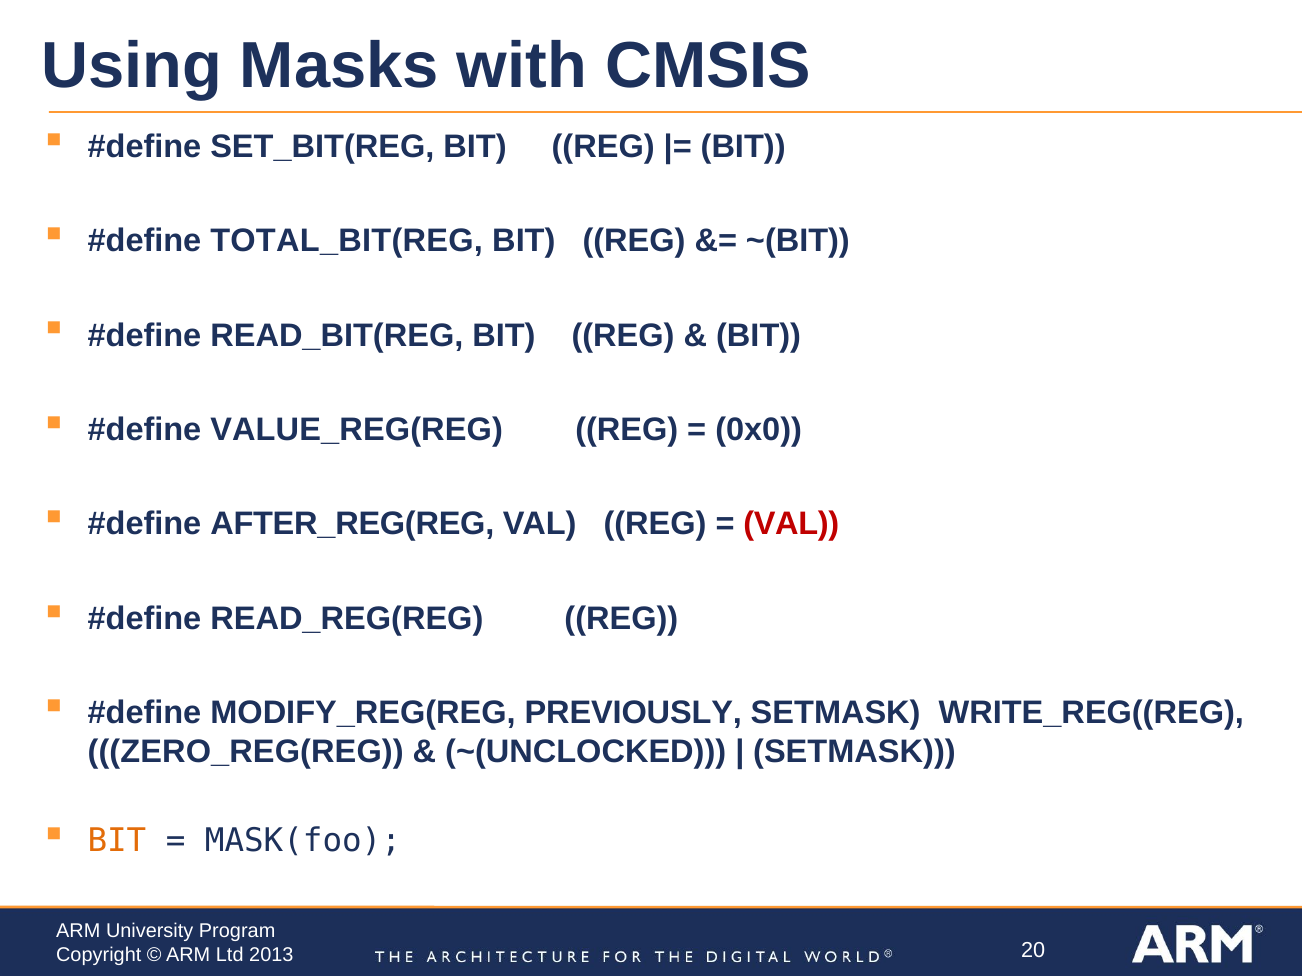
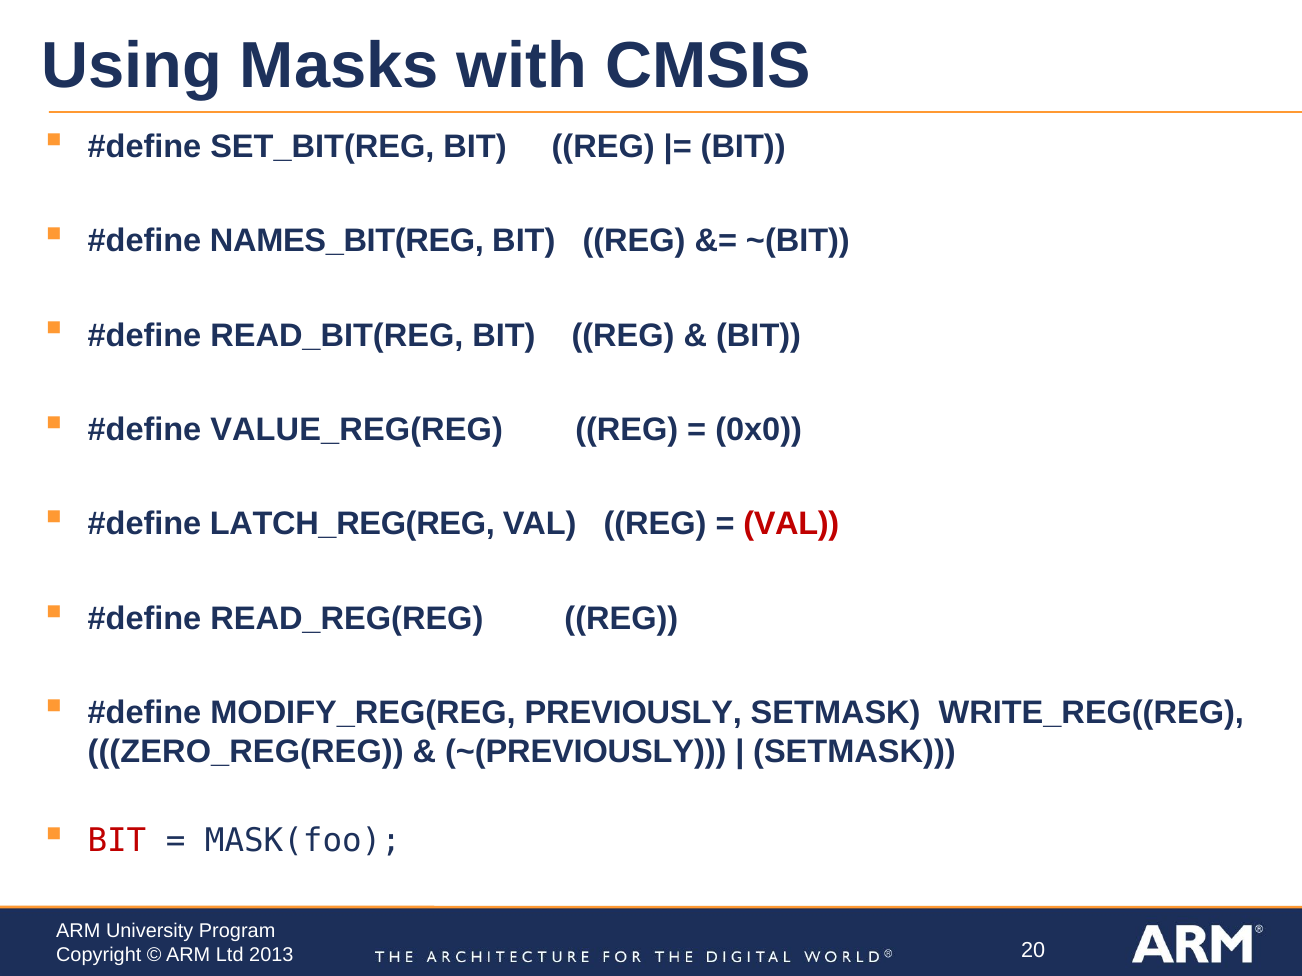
TOTAL_BIT(REG: TOTAL_BIT(REG -> NAMES_BIT(REG (347, 241)
AFTER_REG(REG: AFTER_REG(REG -> LATCH_REG(REG (352, 525)
~(UNCLOCKED: ~(UNCLOCKED -> ~(PREVIOUSLY (586, 752)
BIT colour: orange -> red (117, 842)
